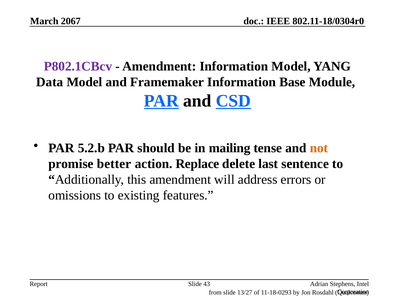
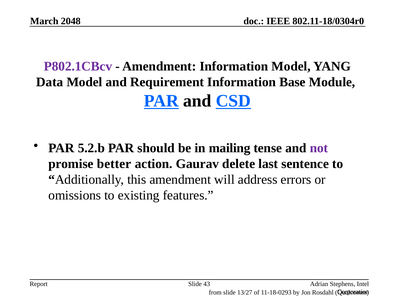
2067: 2067 -> 2048 (71, 21)
Framemaker: Framemaker -> Requirement (167, 82)
not colour: orange -> purple (319, 148)
Replace: Replace -> Gaurav (197, 164)
